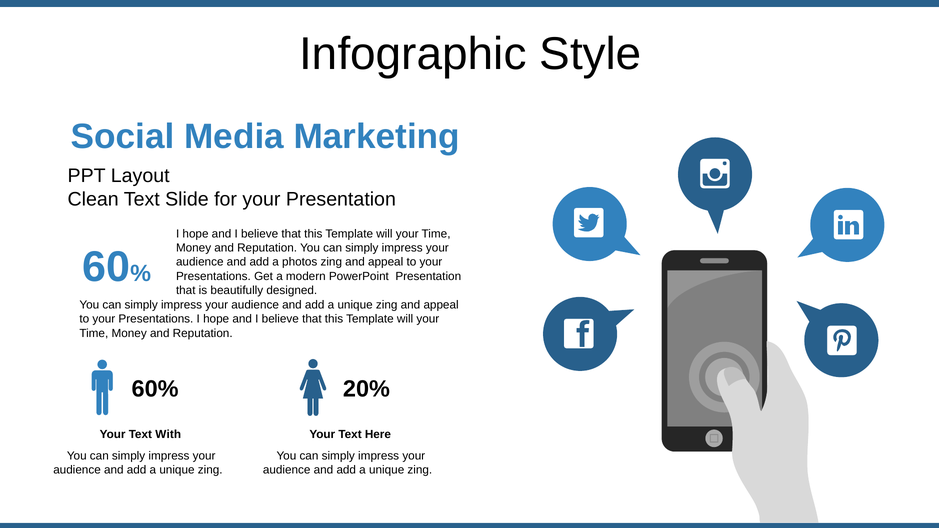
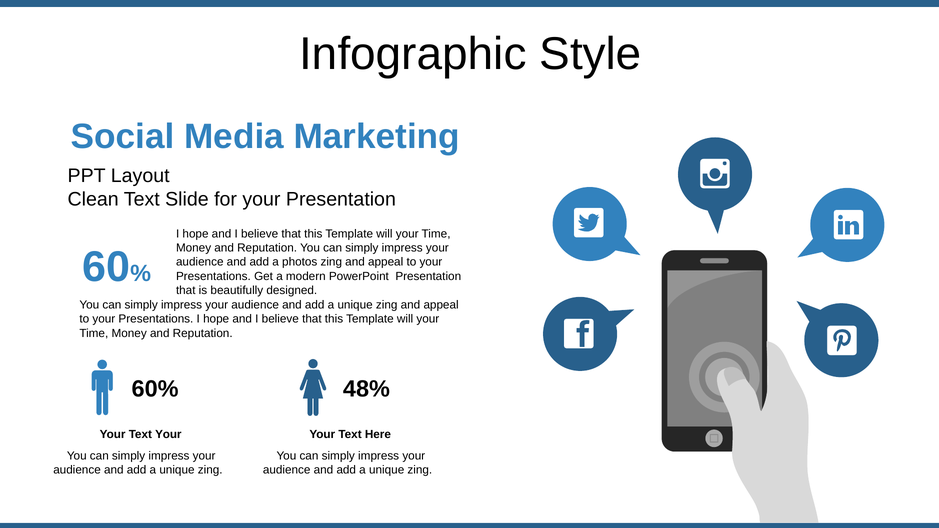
20%: 20% -> 48% (366, 389)
Text With: With -> Your (168, 435)
